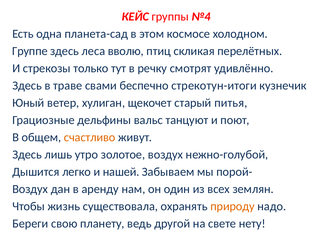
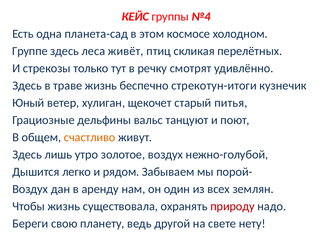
вволю: вволю -> живёт (126, 51)
траве свами: свами -> жизнь (101, 86)
нашей: нашей -> рядом (121, 172)
природу colour: orange -> red (232, 207)
